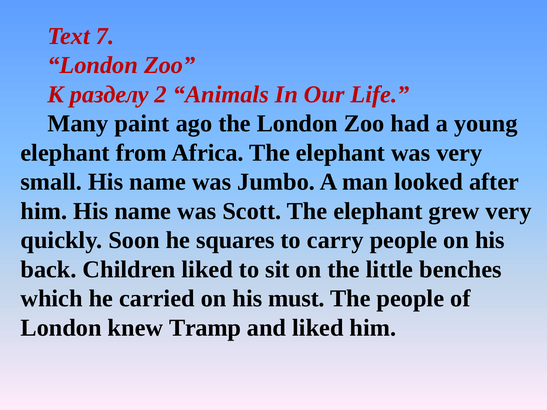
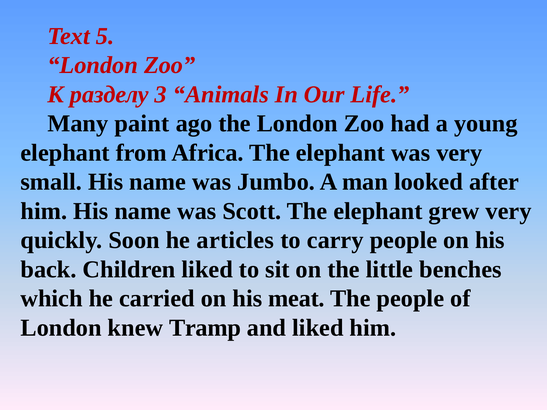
7: 7 -> 5 (105, 36)
2: 2 -> 3 (161, 94)
squares: squares -> articles (235, 240)
must: must -> meat (297, 299)
